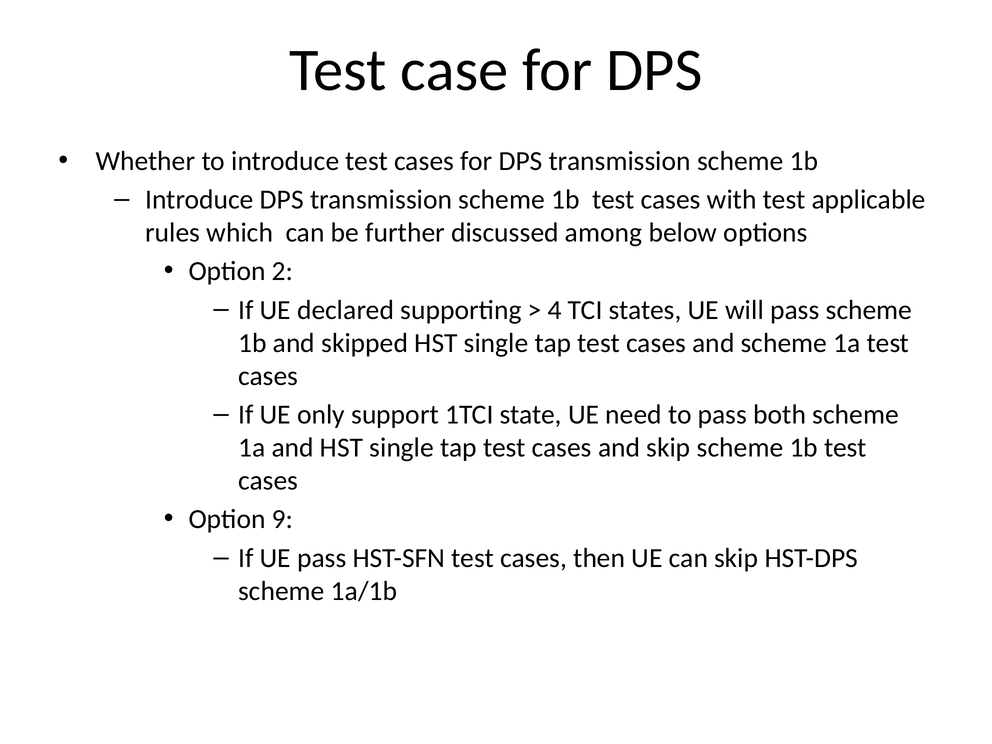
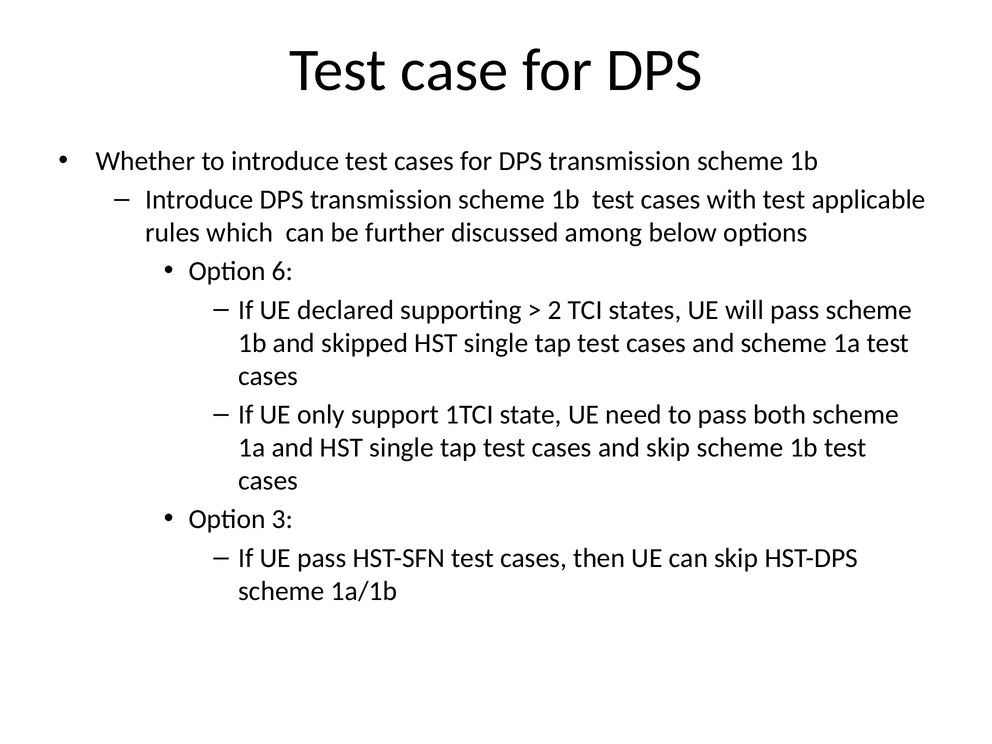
2: 2 -> 6 (283, 271)
4: 4 -> 2 (555, 310)
9: 9 -> 3 (283, 519)
